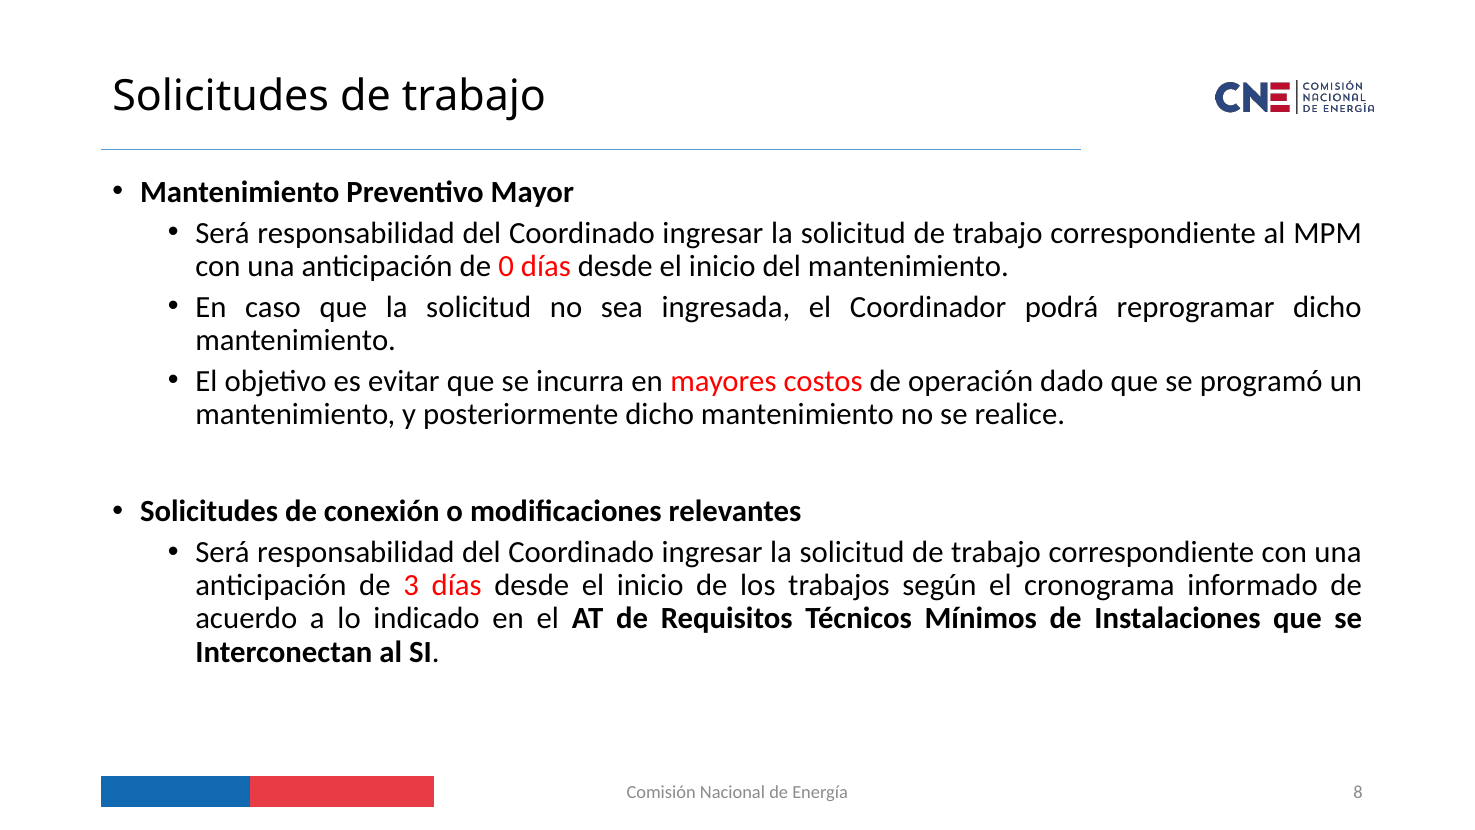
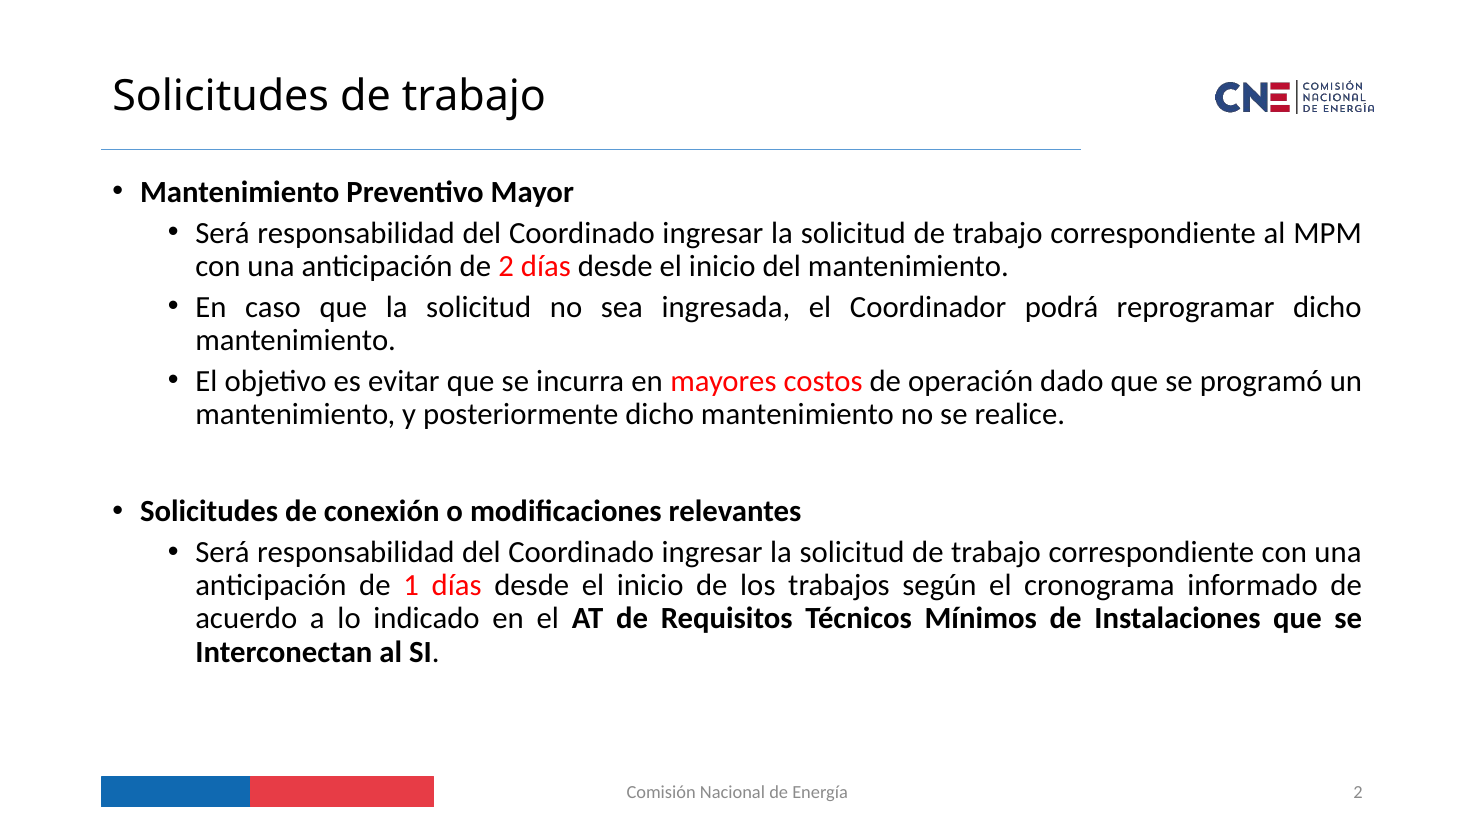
de 0: 0 -> 2 (506, 266)
3: 3 -> 1 (411, 585)
Energía 8: 8 -> 2 (1358, 792)
